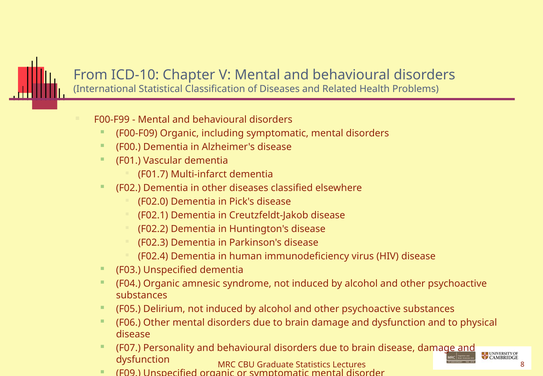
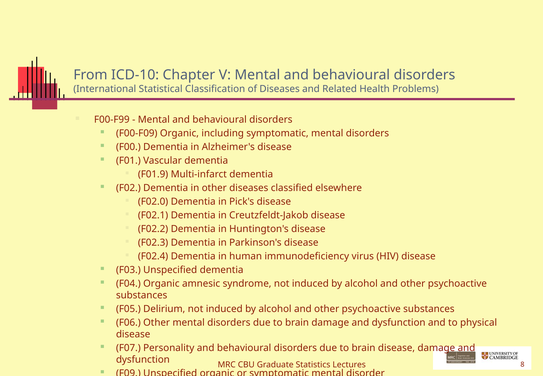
F01.7: F01.7 -> F01.9 (153, 174)
